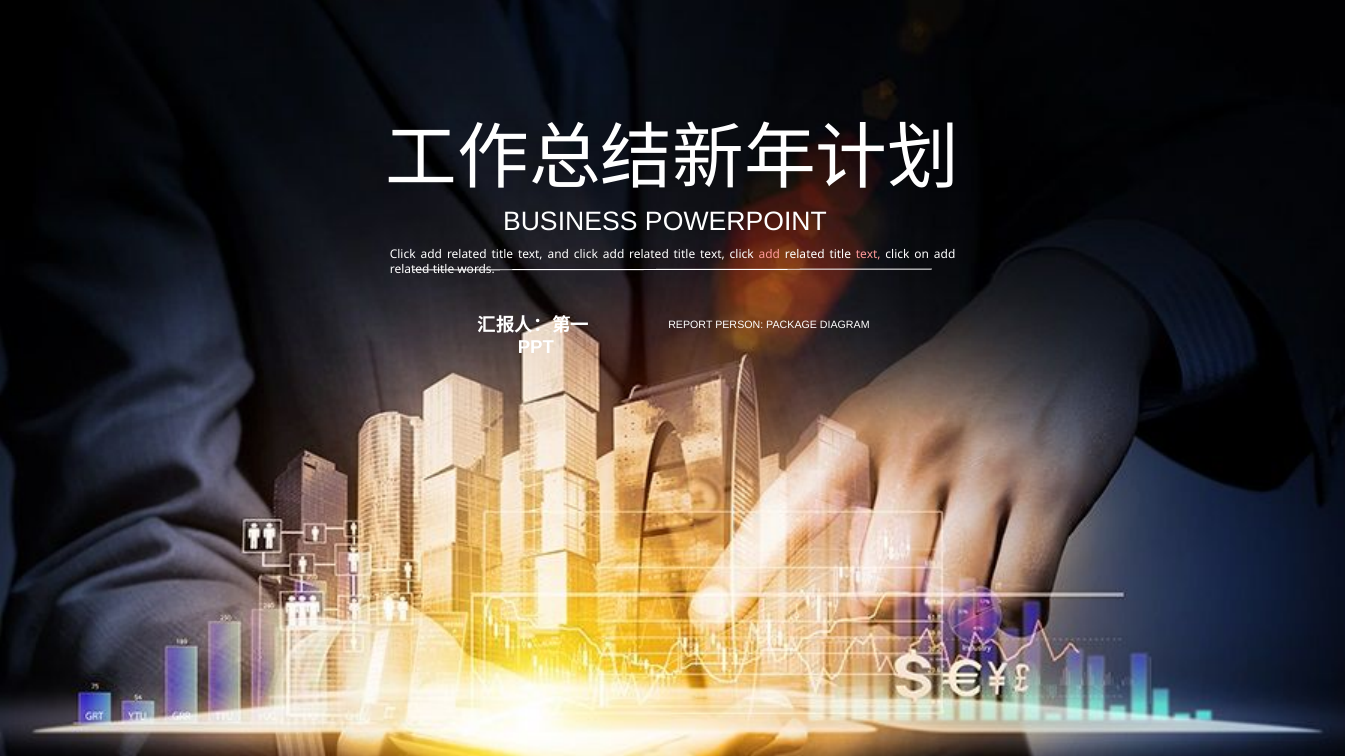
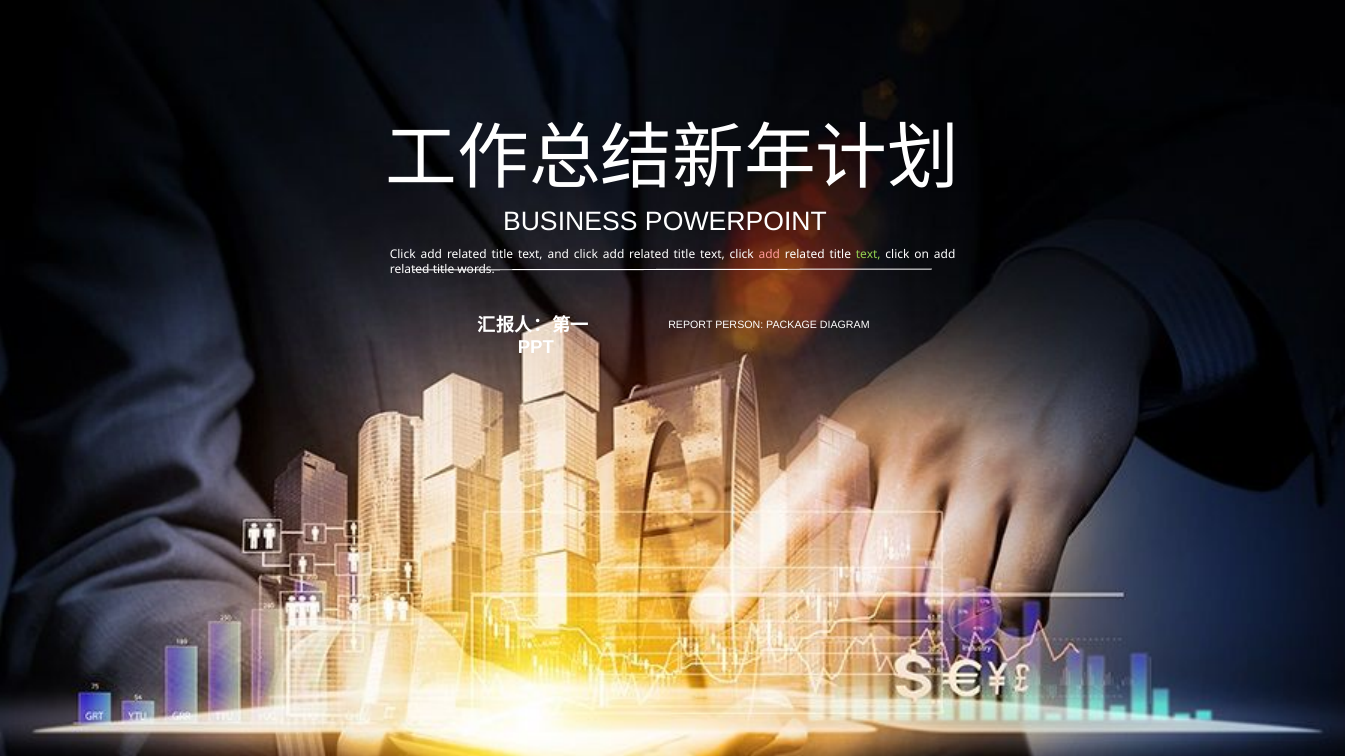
text colour: pink -> light green (868, 255)
